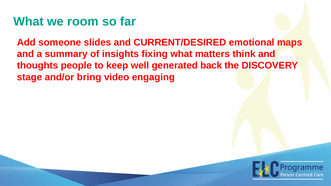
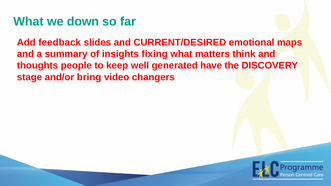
room: room -> down (83, 21)
someone: someone -> feedback (60, 42)
back: back -> have (211, 66)
engaging: engaging -> changers (153, 77)
